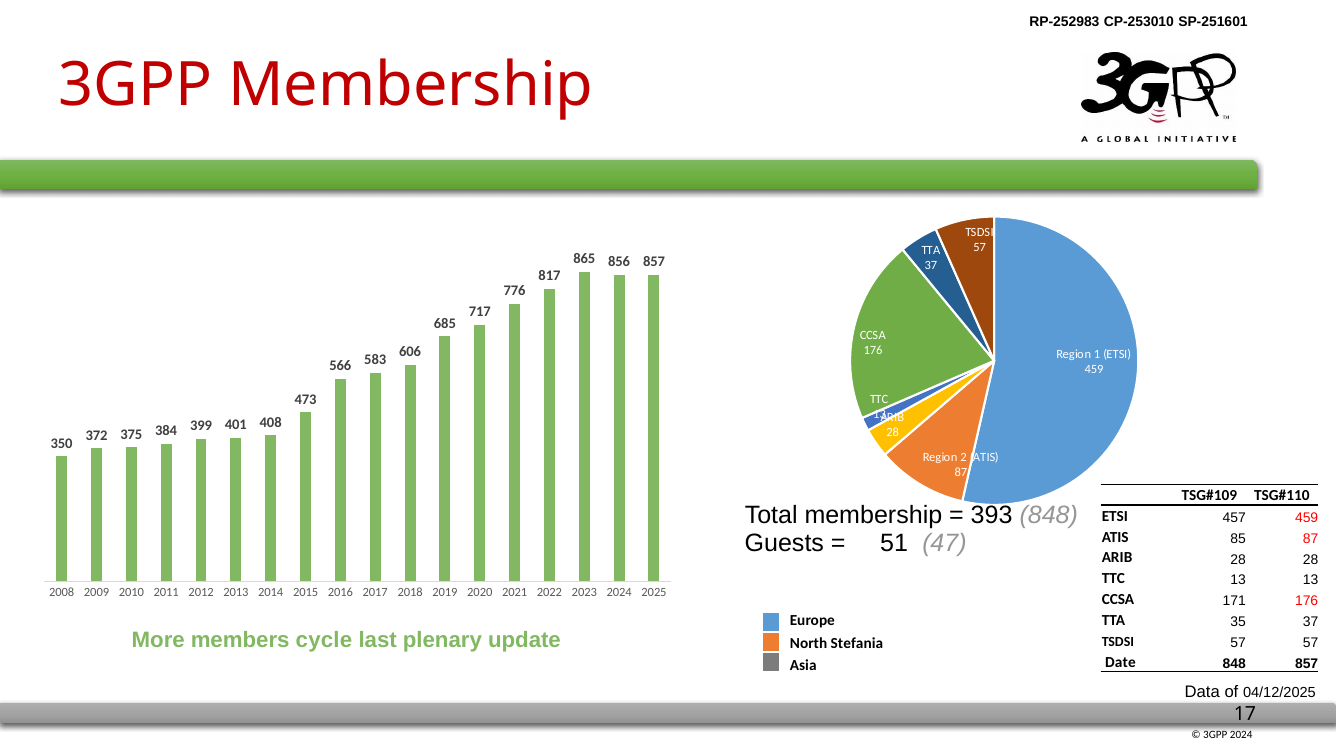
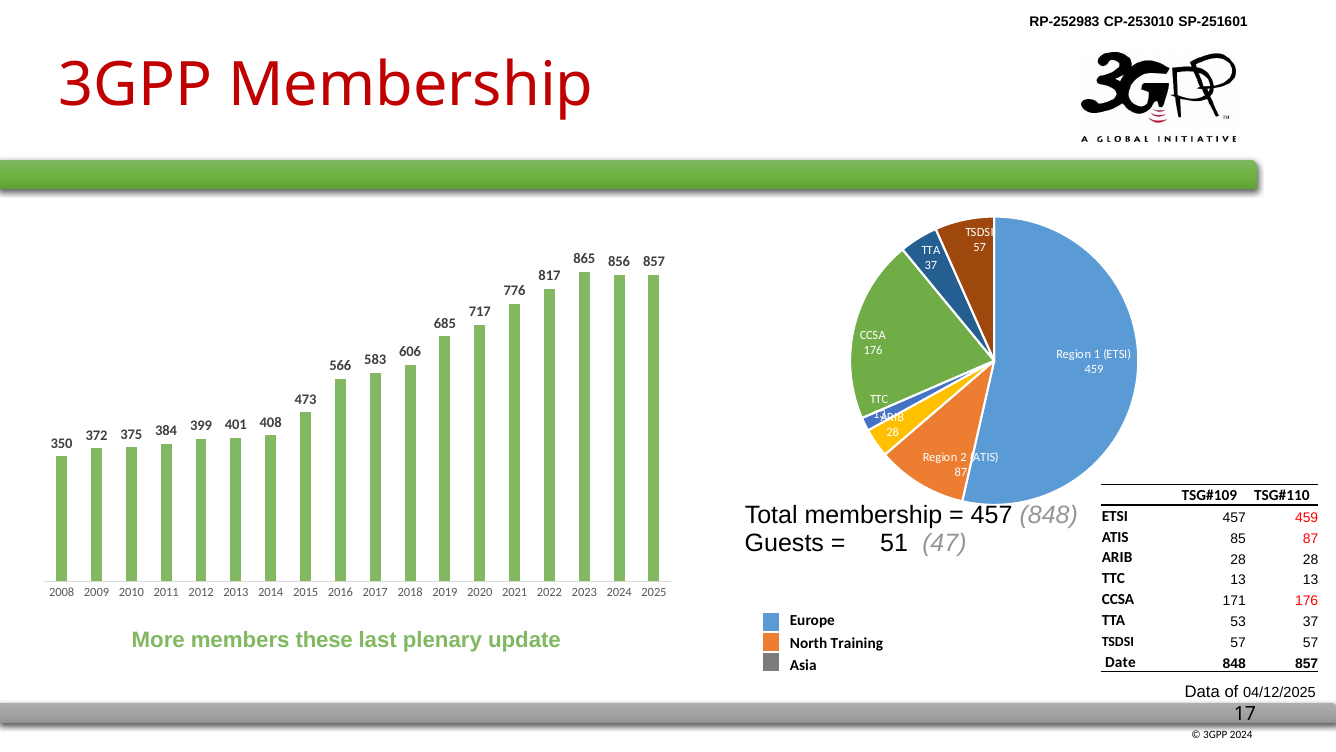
393: 393 -> 457 (992, 515)
35: 35 -> 53 (1238, 622)
cycle: cycle -> these (324, 640)
Stefania: Stefania -> Training (857, 643)
